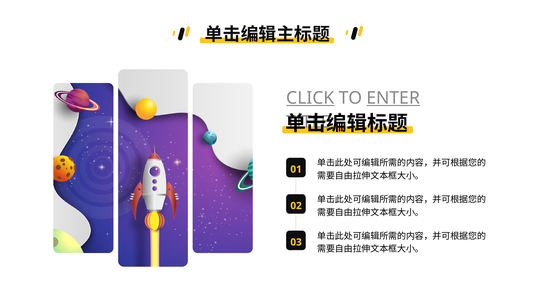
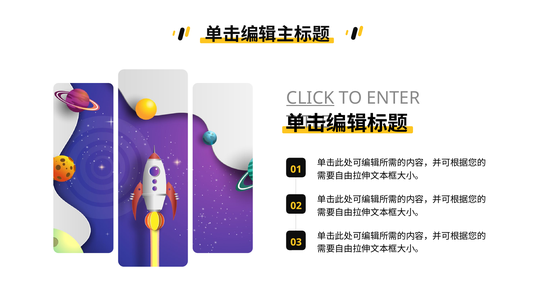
ENTER underline: present -> none (393, 98)
